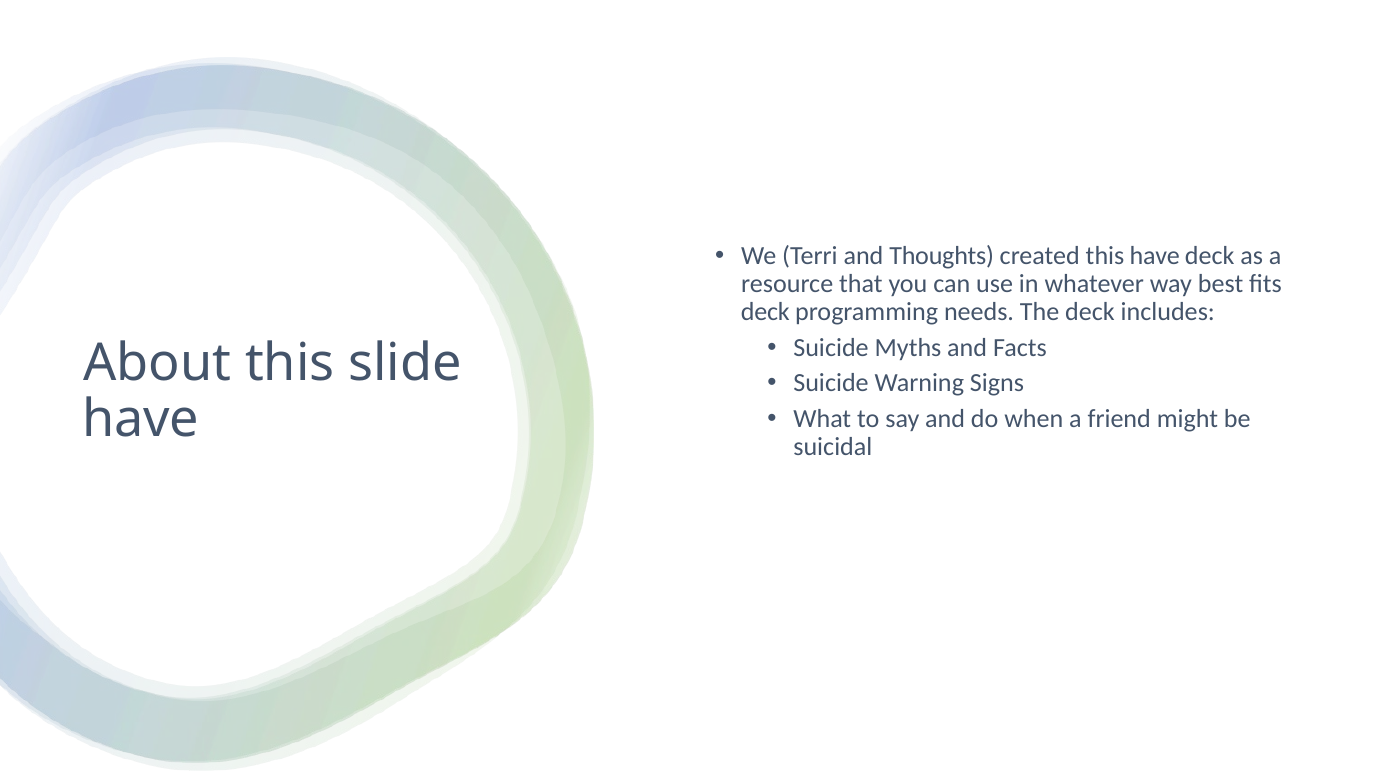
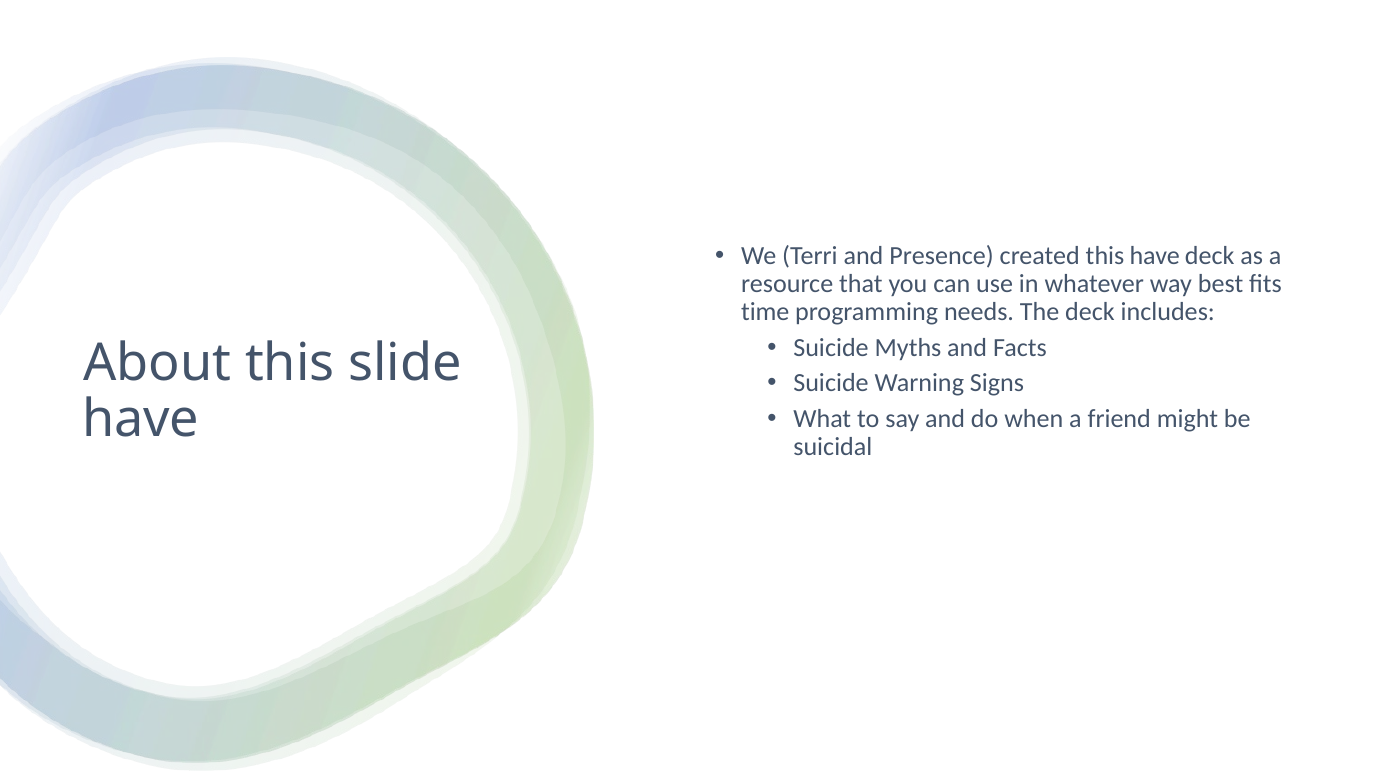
Thoughts: Thoughts -> Presence (942, 256)
deck: deck -> time (765, 312)
